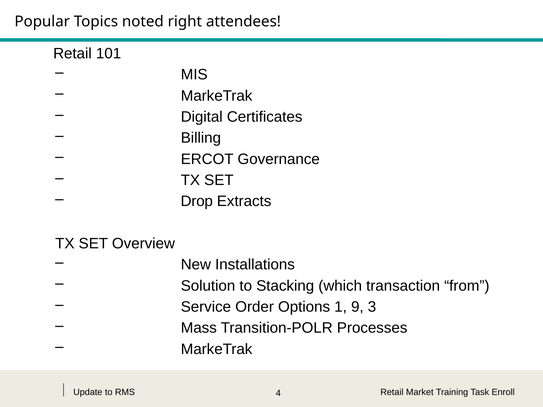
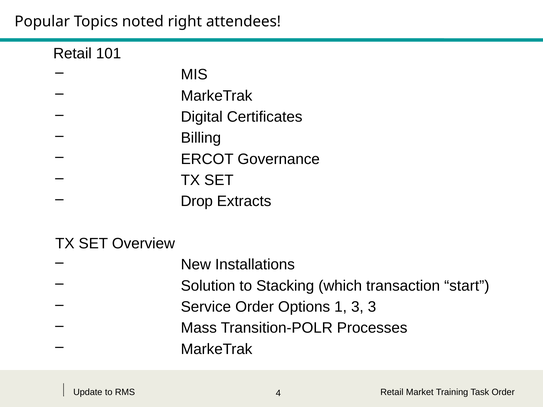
from: from -> start (467, 286)
1 9: 9 -> 3 (357, 307)
Task Enroll: Enroll -> Order (503, 392)
